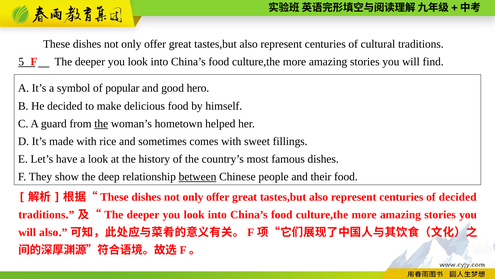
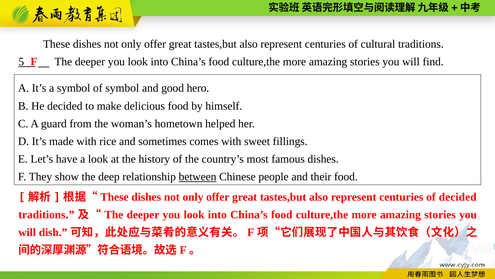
of popular: popular -> symbol (122, 88)
the underline: present -> none (101, 123)
will also: also -> dish (49, 232)
